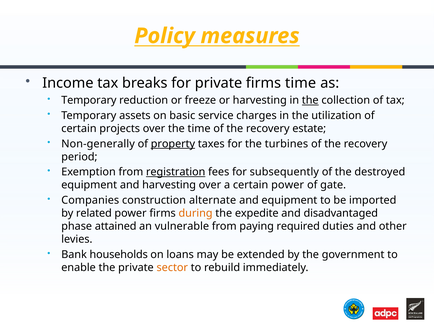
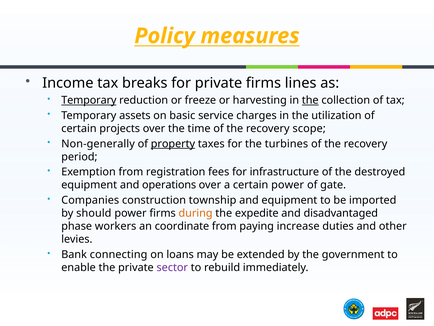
firms time: time -> lines (301, 83)
Temporary underline: none -> present (89, 100)
estate: estate -> scope (309, 128)
registration underline: present -> none (176, 172)
subsequently: subsequently -> infrastructure (284, 172)
and harvesting: harvesting -> operations (169, 185)
alternate: alternate -> township (213, 200)
related: related -> should (94, 213)
attained: attained -> workers (116, 226)
vulnerable: vulnerable -> coordinate (182, 226)
required: required -> increase (298, 226)
households: households -> connecting (119, 254)
sector colour: orange -> purple (172, 267)
